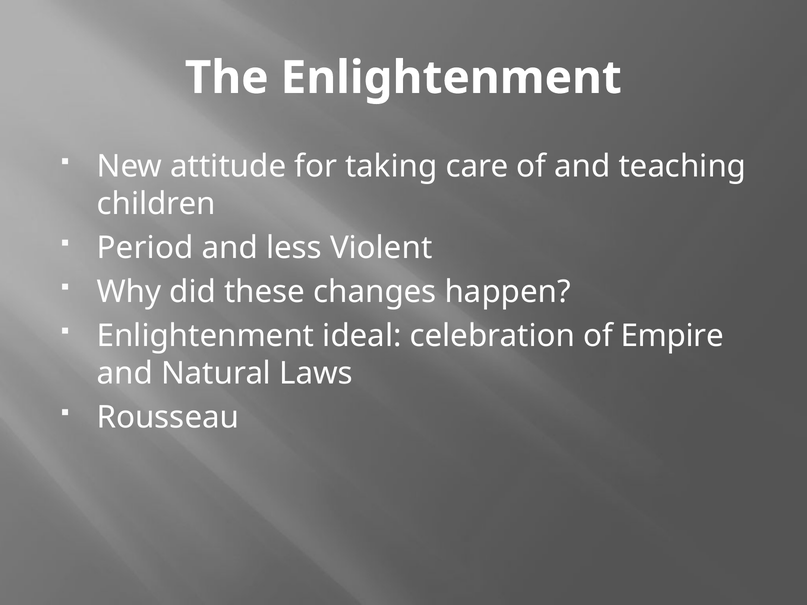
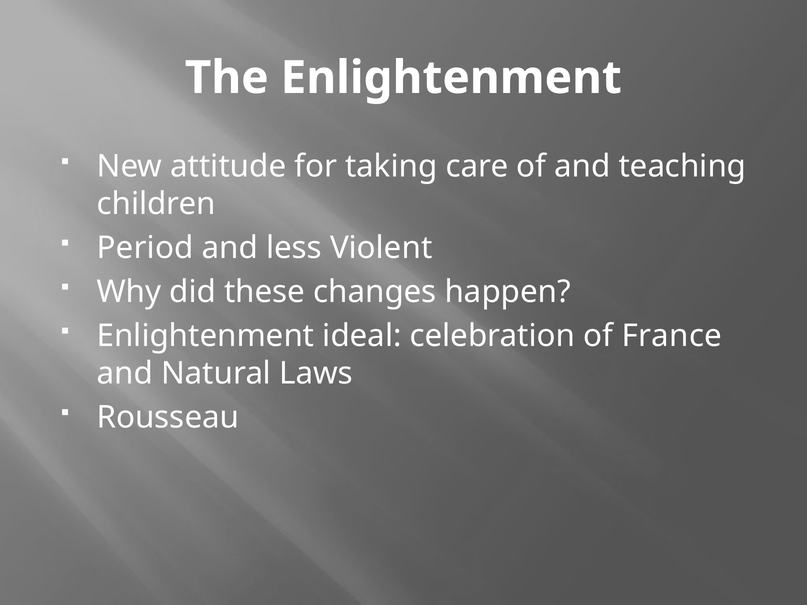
Empire: Empire -> France (672, 336)
